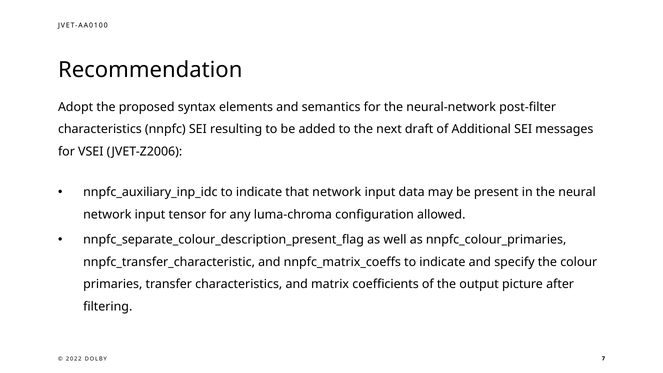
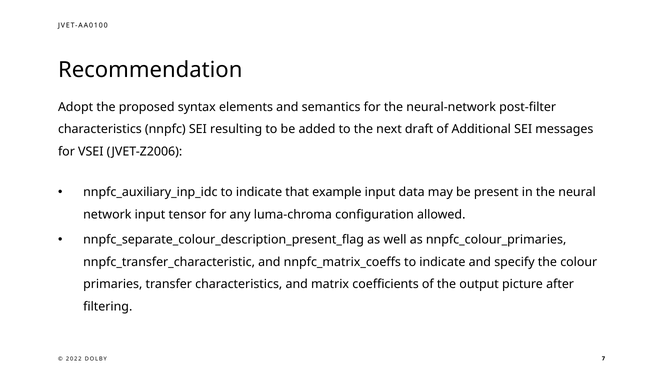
that network: network -> example (337, 192)
